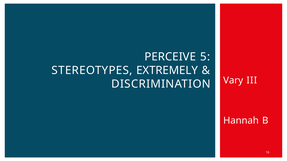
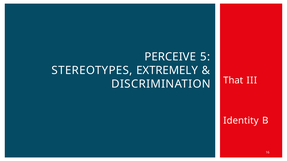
Vary: Vary -> That (233, 81)
Hannah: Hannah -> Identity (241, 121)
